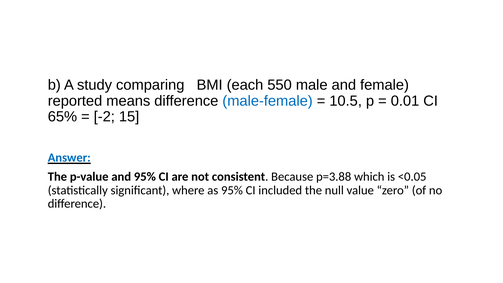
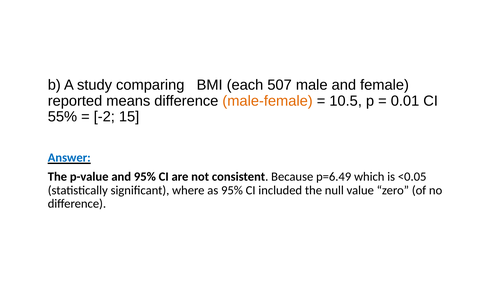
550: 550 -> 507 (280, 85)
male-female colour: blue -> orange (268, 101)
65%: 65% -> 55% (62, 117)
p=3.88: p=3.88 -> p=6.49 (334, 177)
